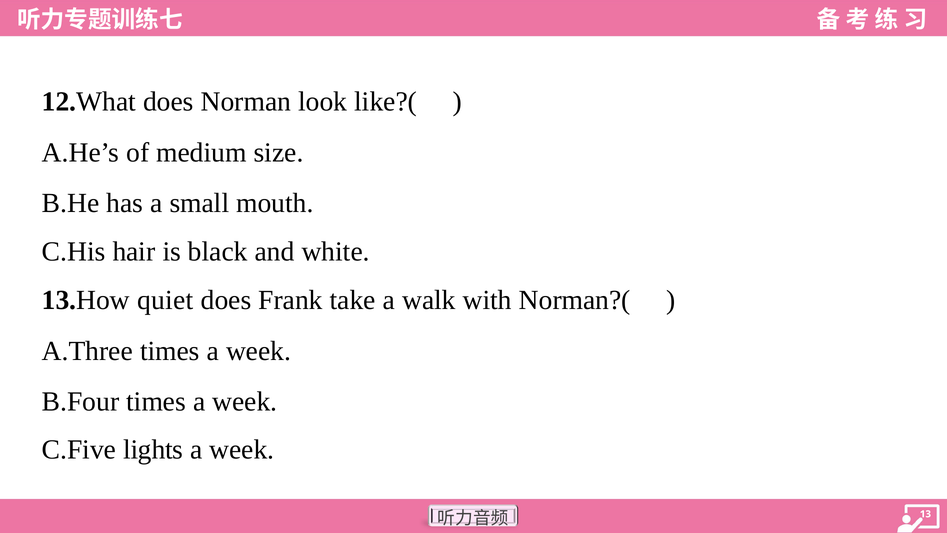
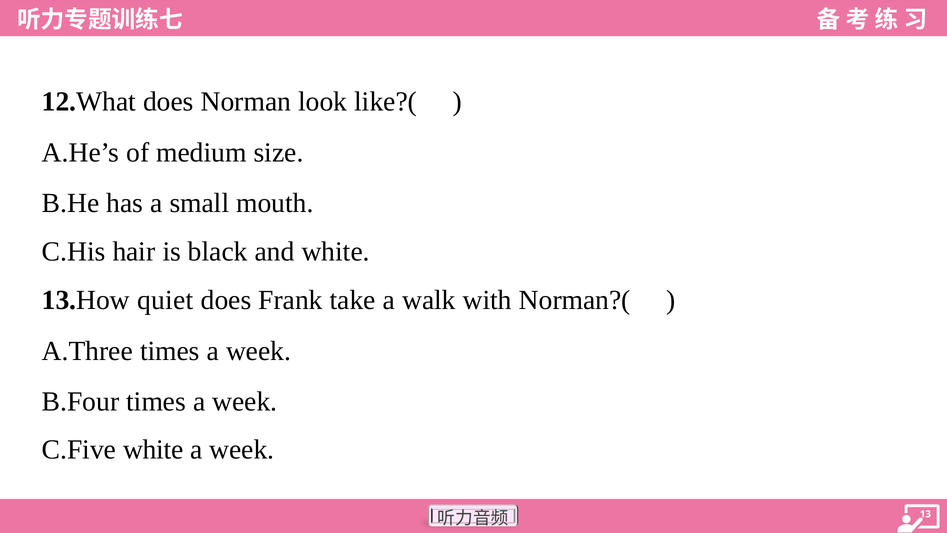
C.Five lights: lights -> white (153, 450)
